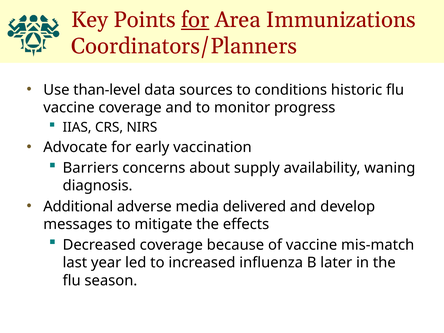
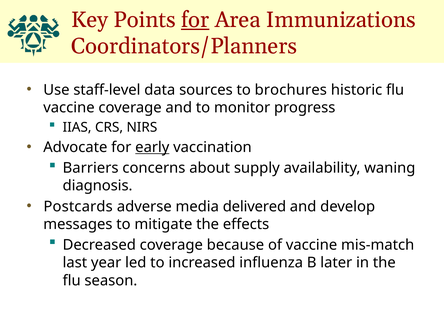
than-level: than-level -> staff-level (107, 90)
conditions: conditions -> brochures (291, 90)
early underline: none -> present (152, 147)
Additional: Additional -> Postcards (78, 206)
